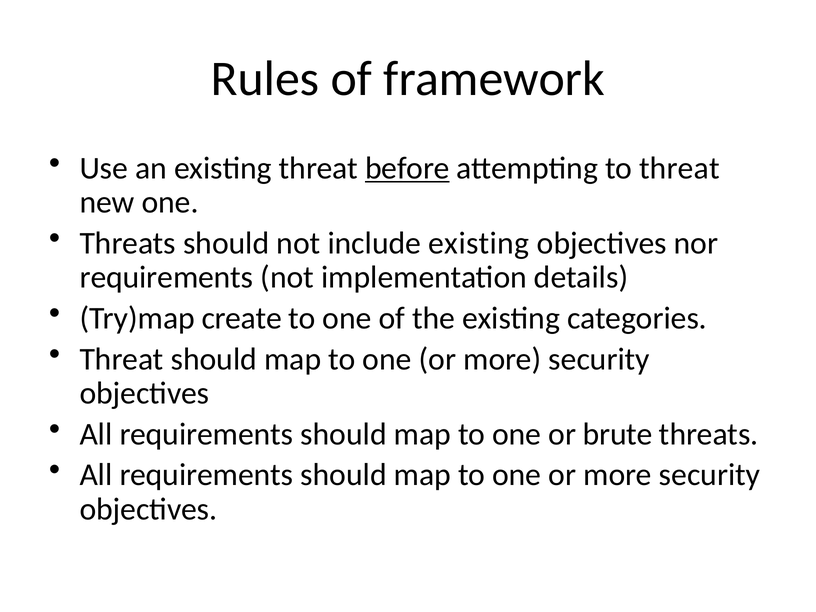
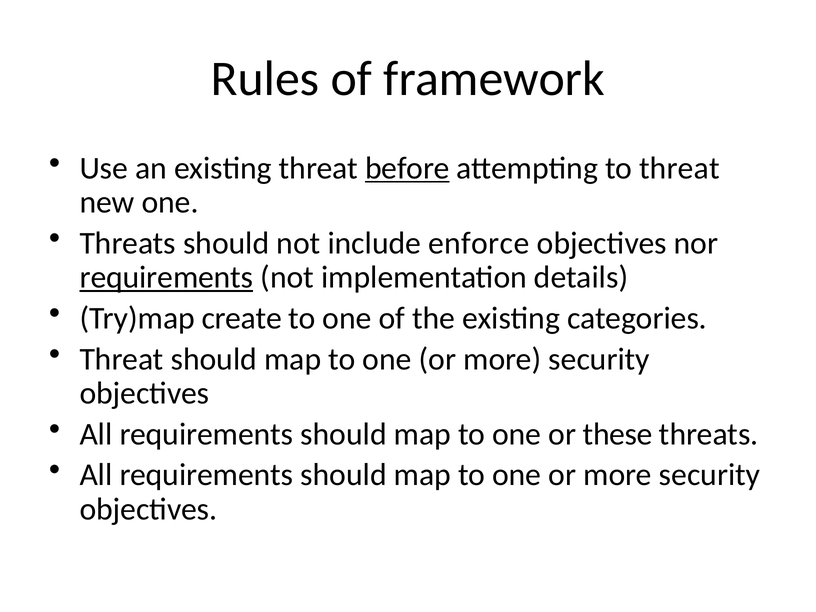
include existing: existing -> enforce (479, 243)
requirements underline: none -> present (166, 278)
brute: brute -> these (618, 434)
